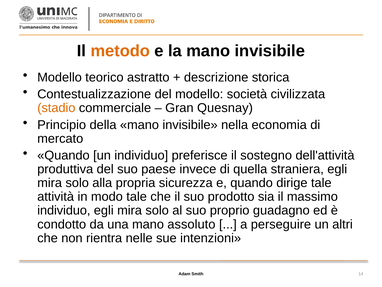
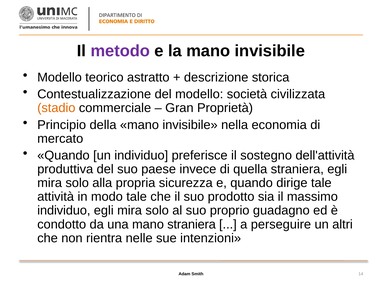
metodo colour: orange -> purple (120, 51)
Quesnay: Quesnay -> Proprietà (225, 108)
mano assoluto: assoluto -> straniera (192, 224)
